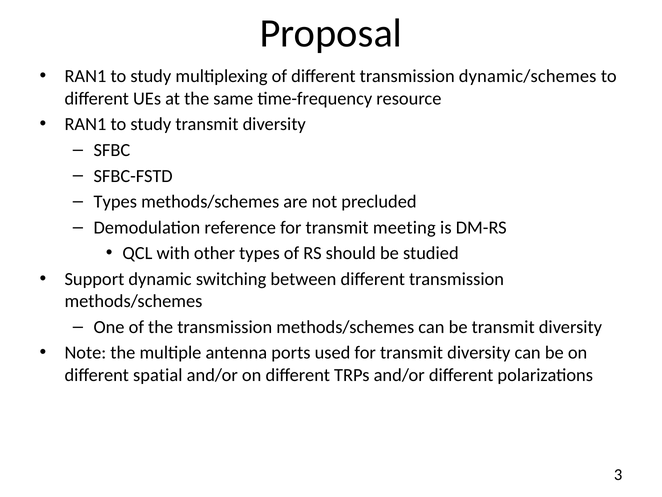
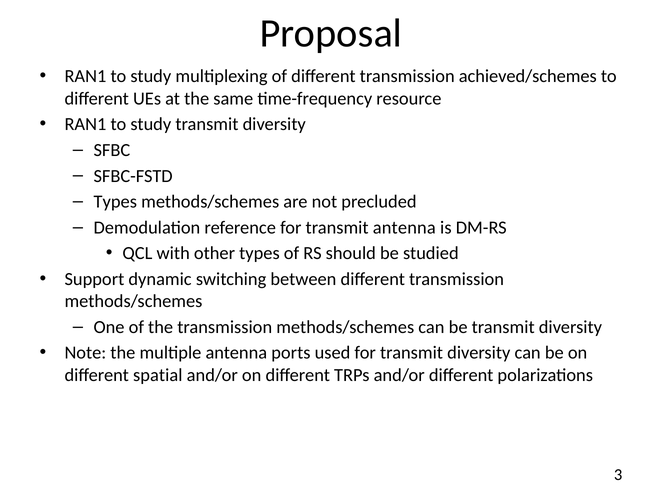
dynamic/schemes: dynamic/schemes -> achieved/schemes (528, 76)
transmit meeting: meeting -> antenna (404, 227)
